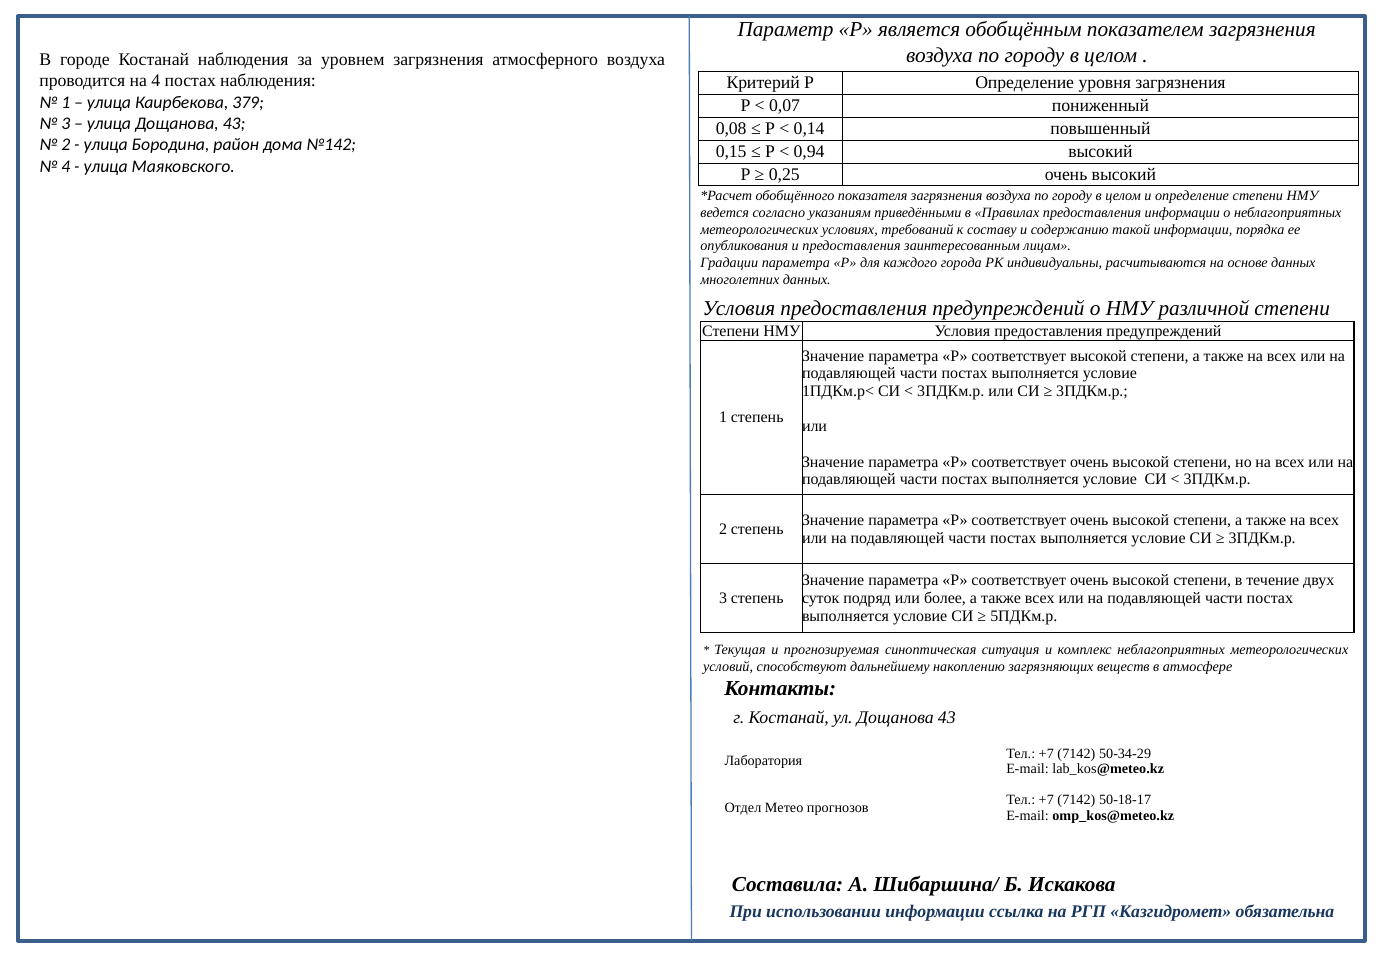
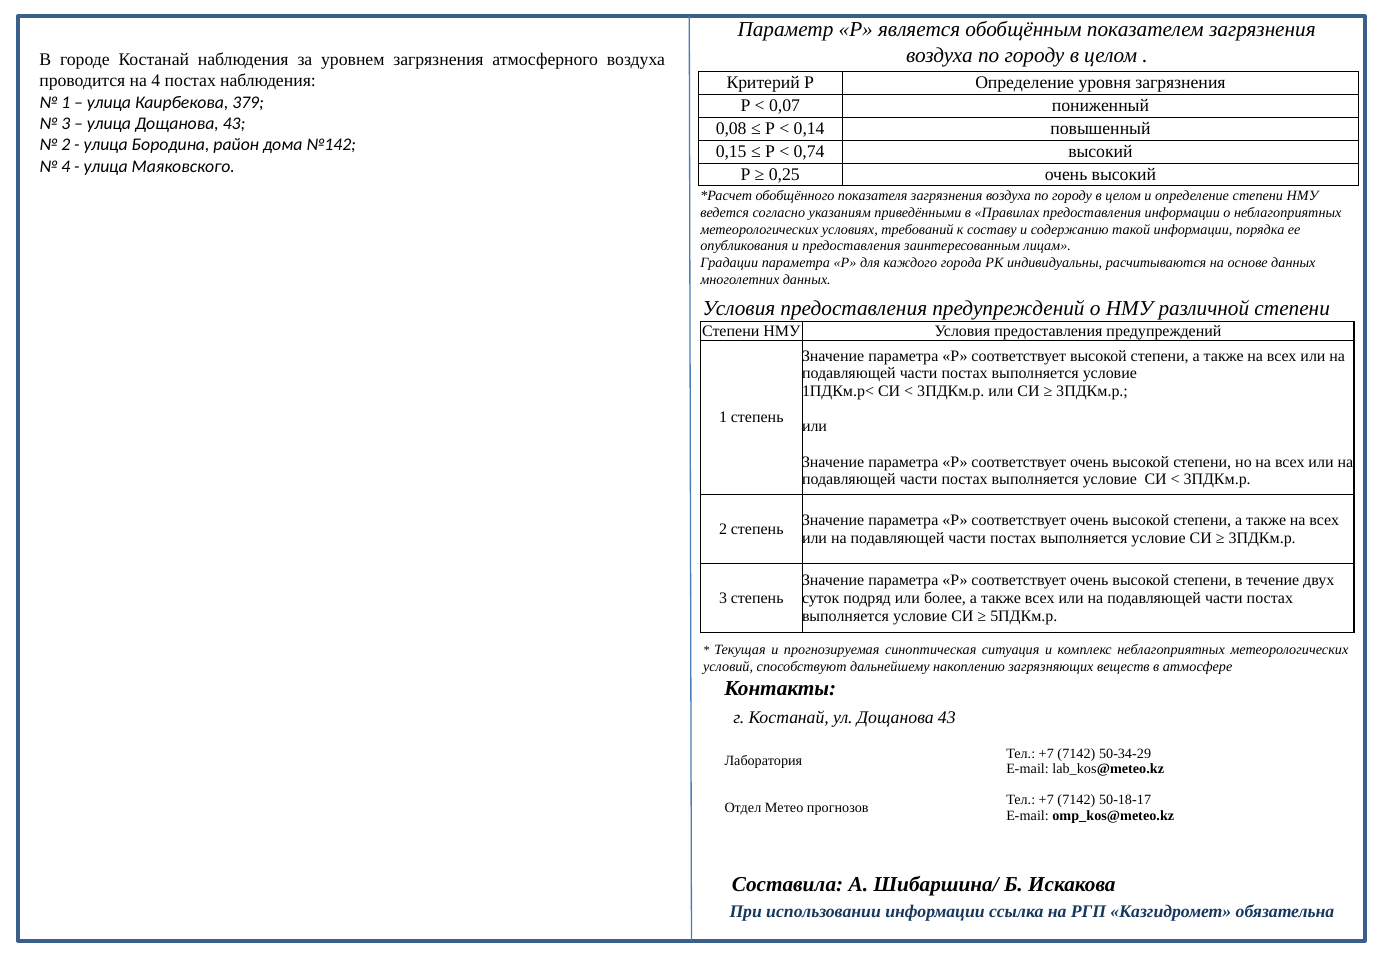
0,94: 0,94 -> 0,74 (809, 152)
